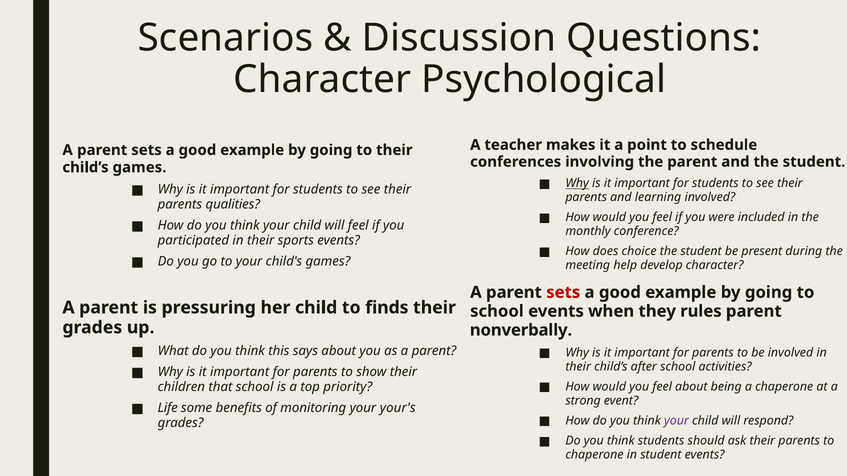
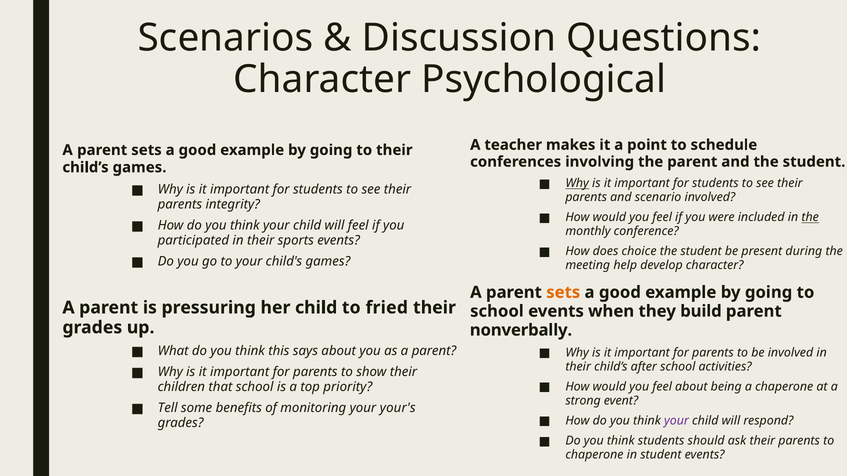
learning: learning -> scenario (658, 197)
qualities: qualities -> integrity (233, 205)
the underline: none -> present (810, 218)
sets colour: red -> orange (563, 293)
finds: finds -> fried (387, 308)
rules: rules -> build (701, 311)
Life: Life -> Tell (168, 408)
